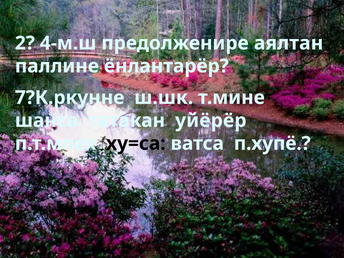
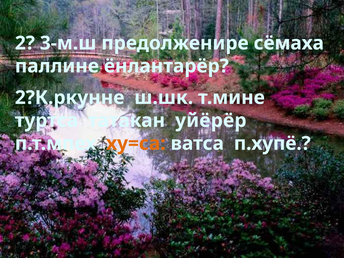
4-м.ш: 4-м.ш -> 3-м.ш (68, 43)
аялтан: аялтан -> сёмаха (289, 43)
7?К.ркунне: 7?К.ркунне -> 2?К.ркунне (70, 98)
шанса: шанса -> туртса (47, 121)
ху=са colour: black -> orange (136, 143)
